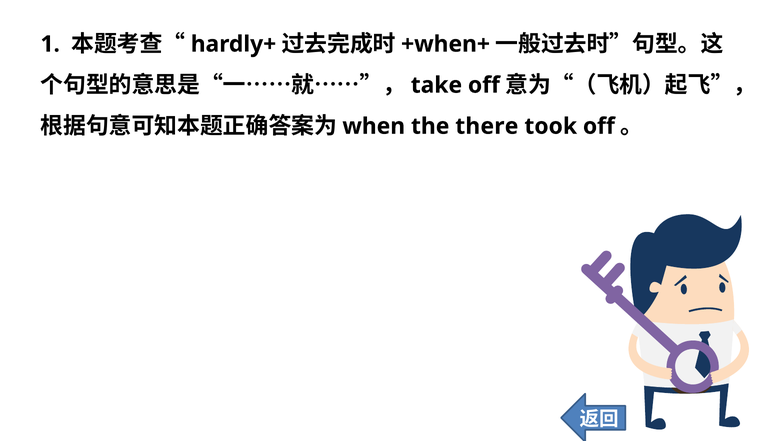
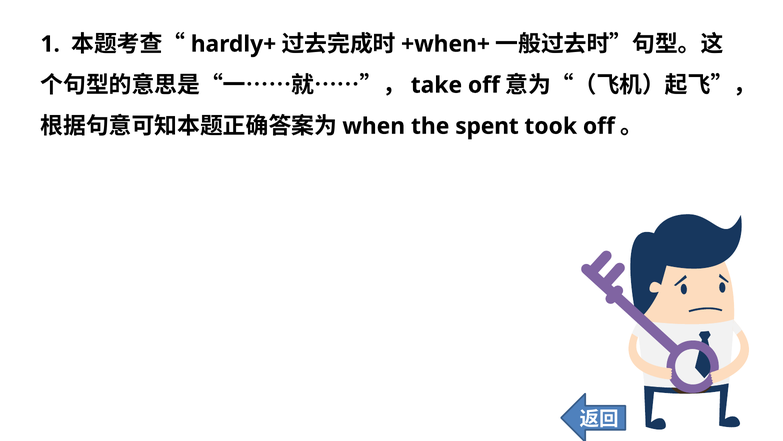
there: there -> spent (487, 126)
